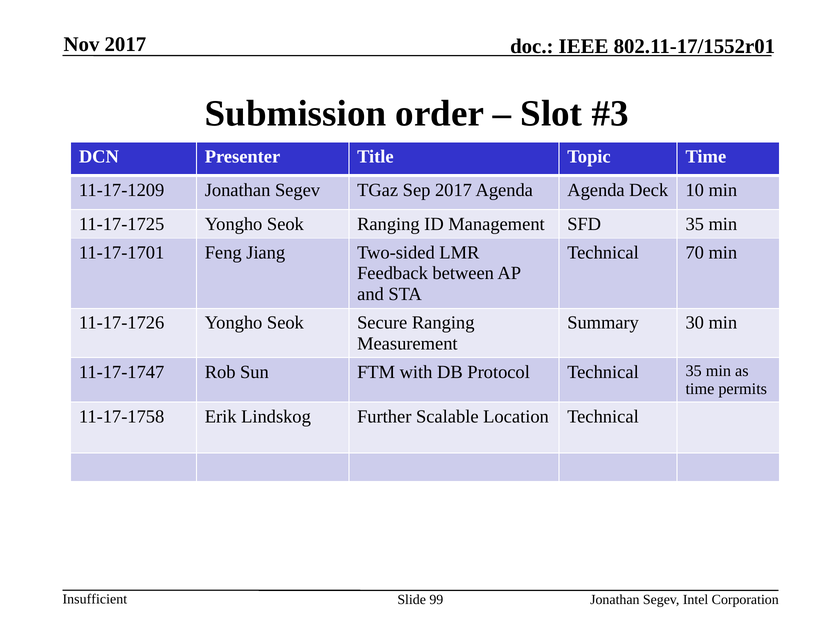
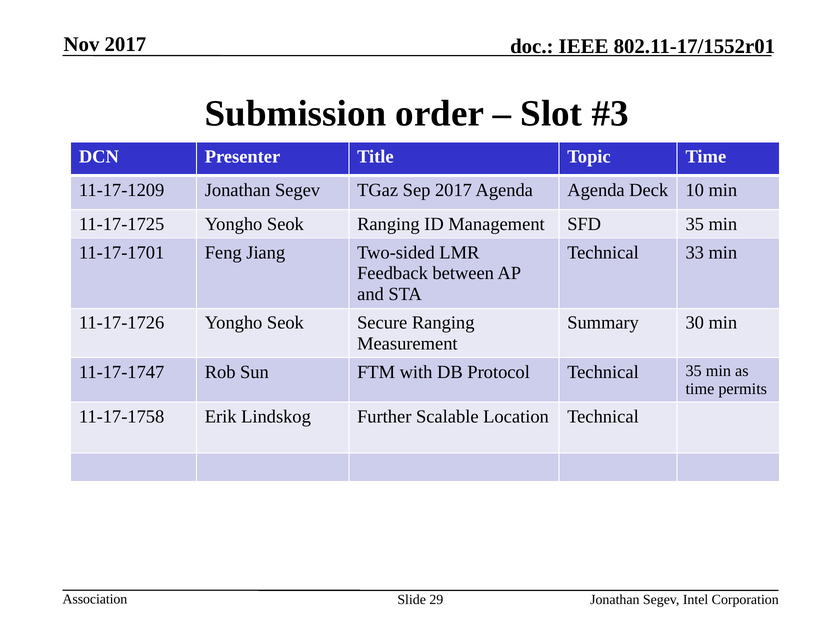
70: 70 -> 33 (695, 253)
Insufficient: Insufficient -> Association (95, 600)
99: 99 -> 29 (436, 600)
